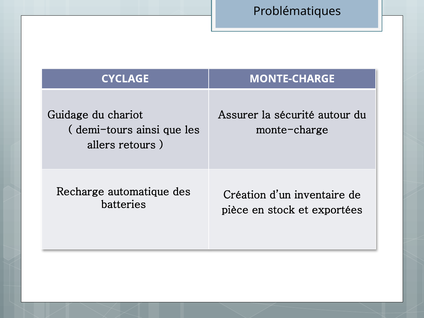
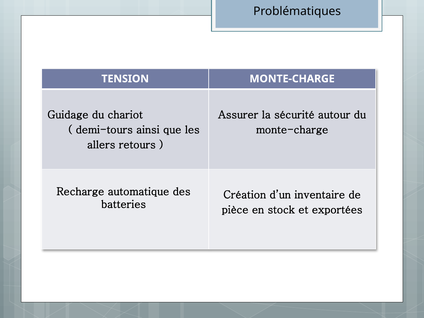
CYCLAGE: CYCLAGE -> TENSION (125, 79)
